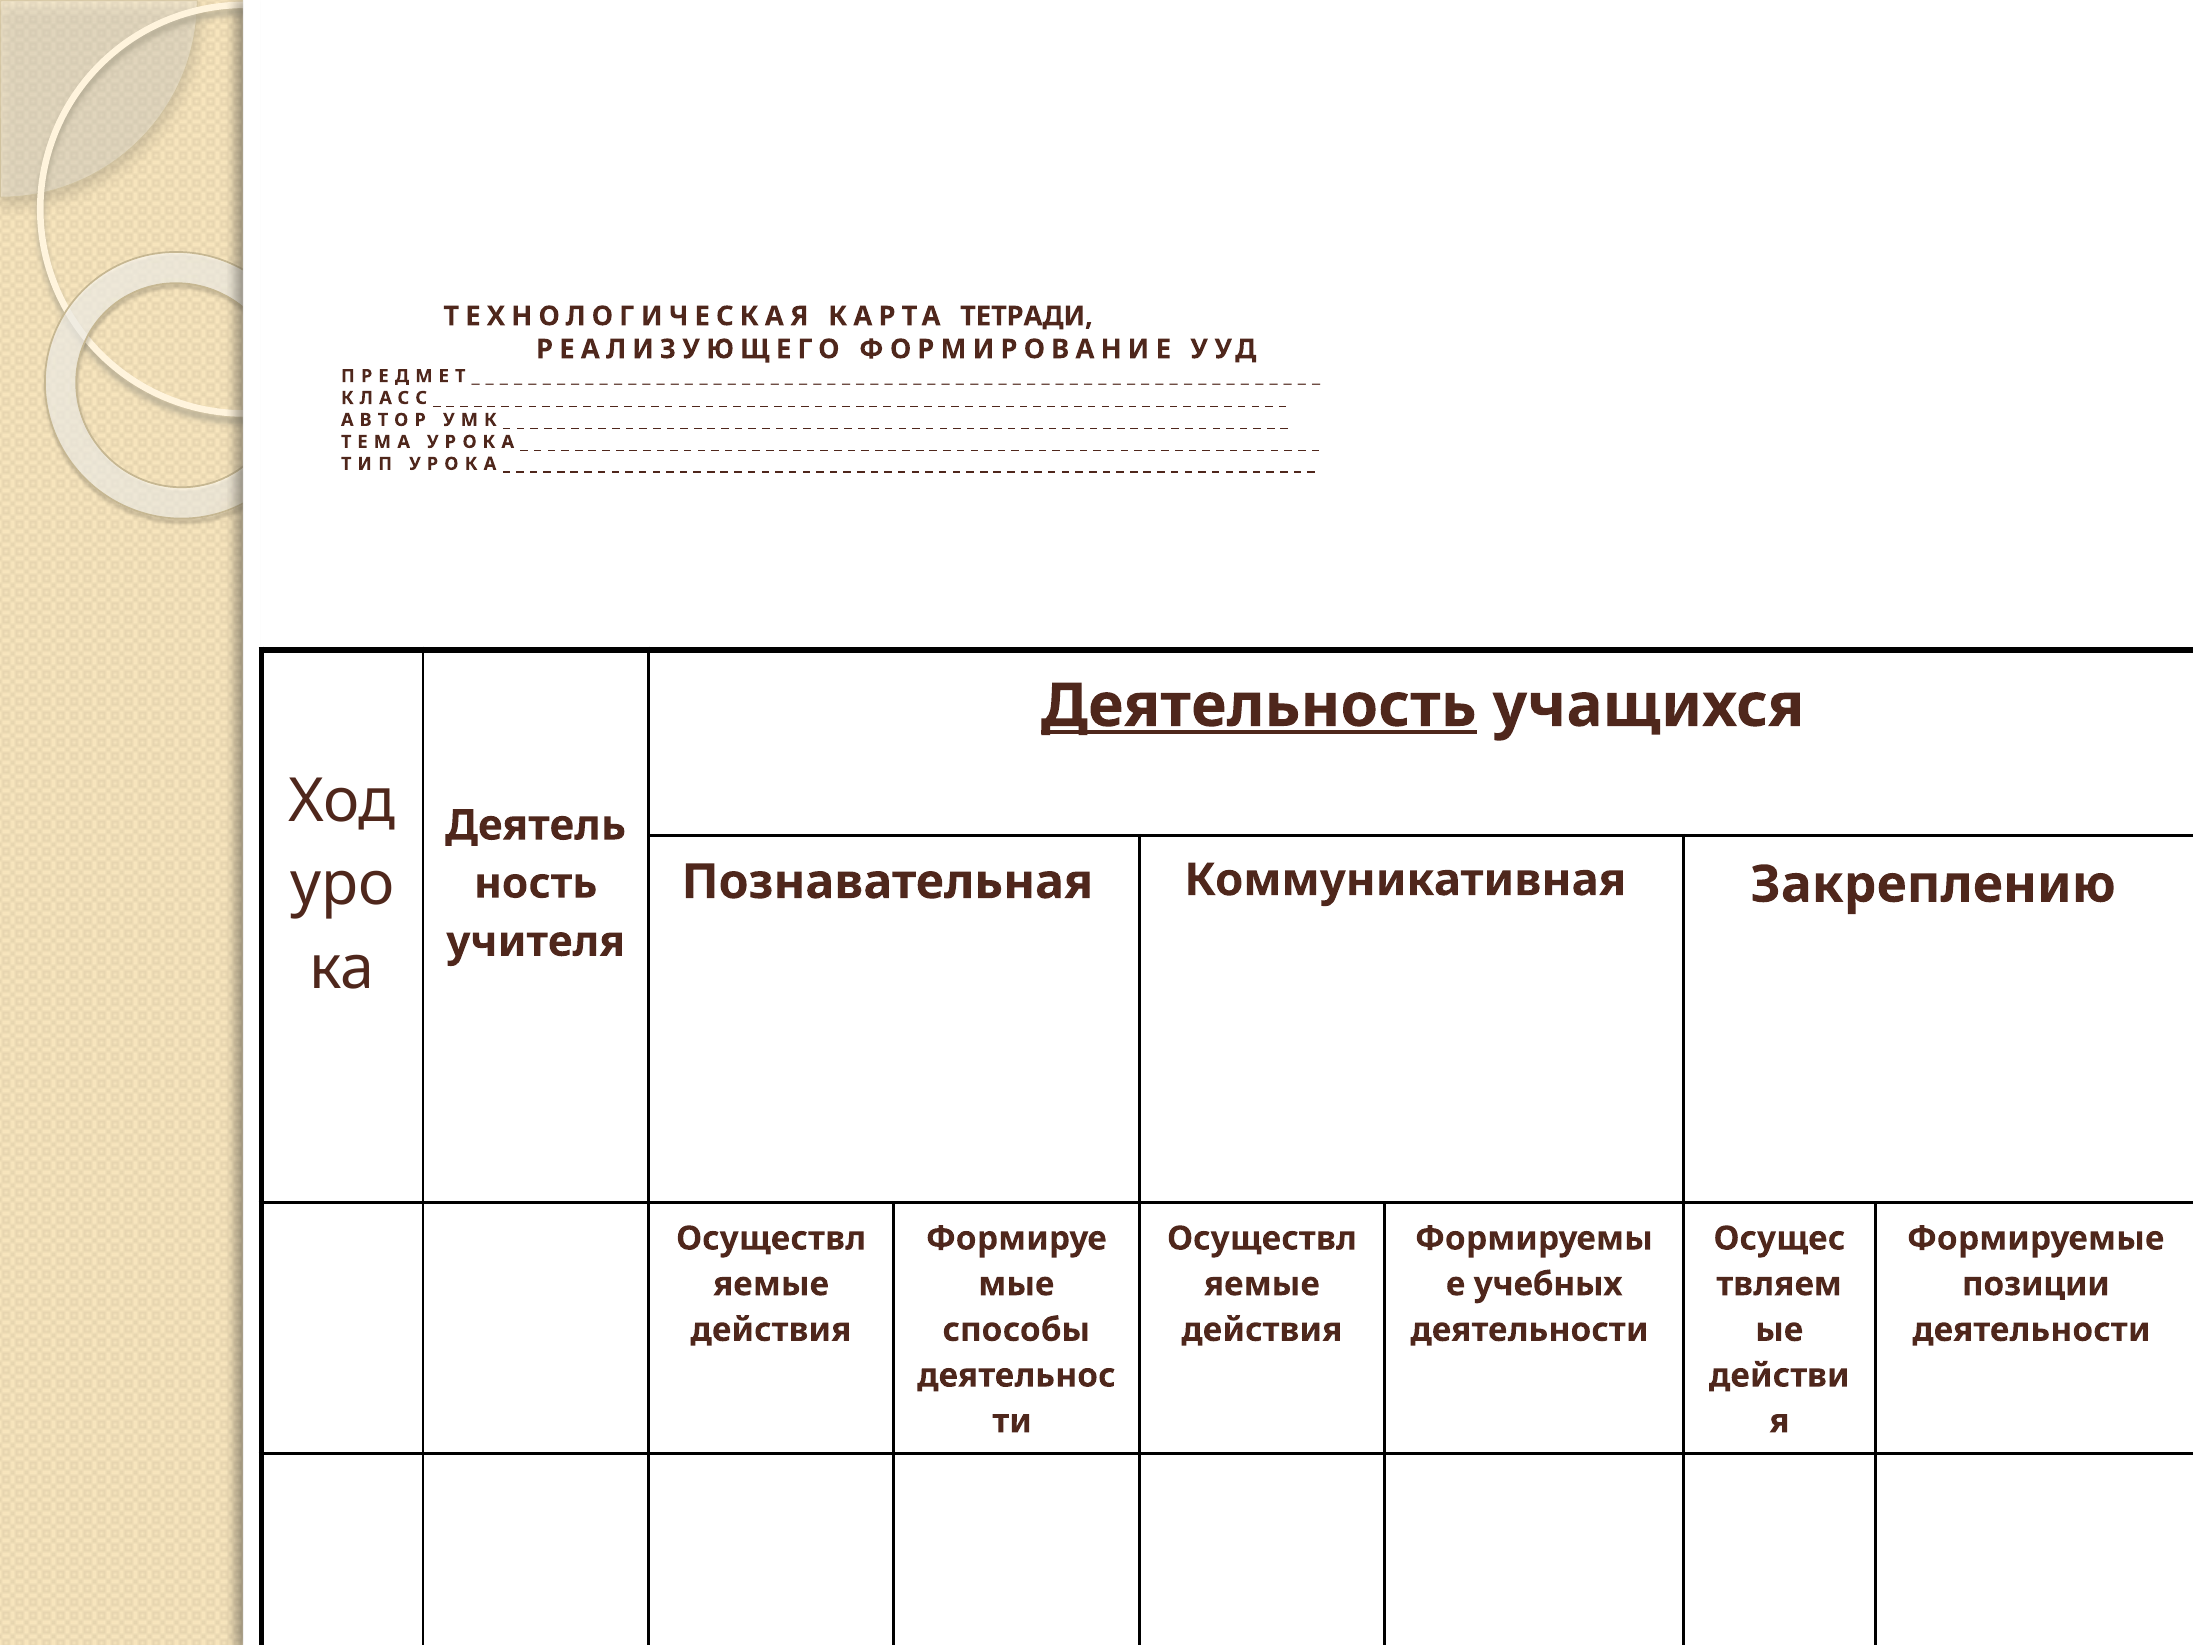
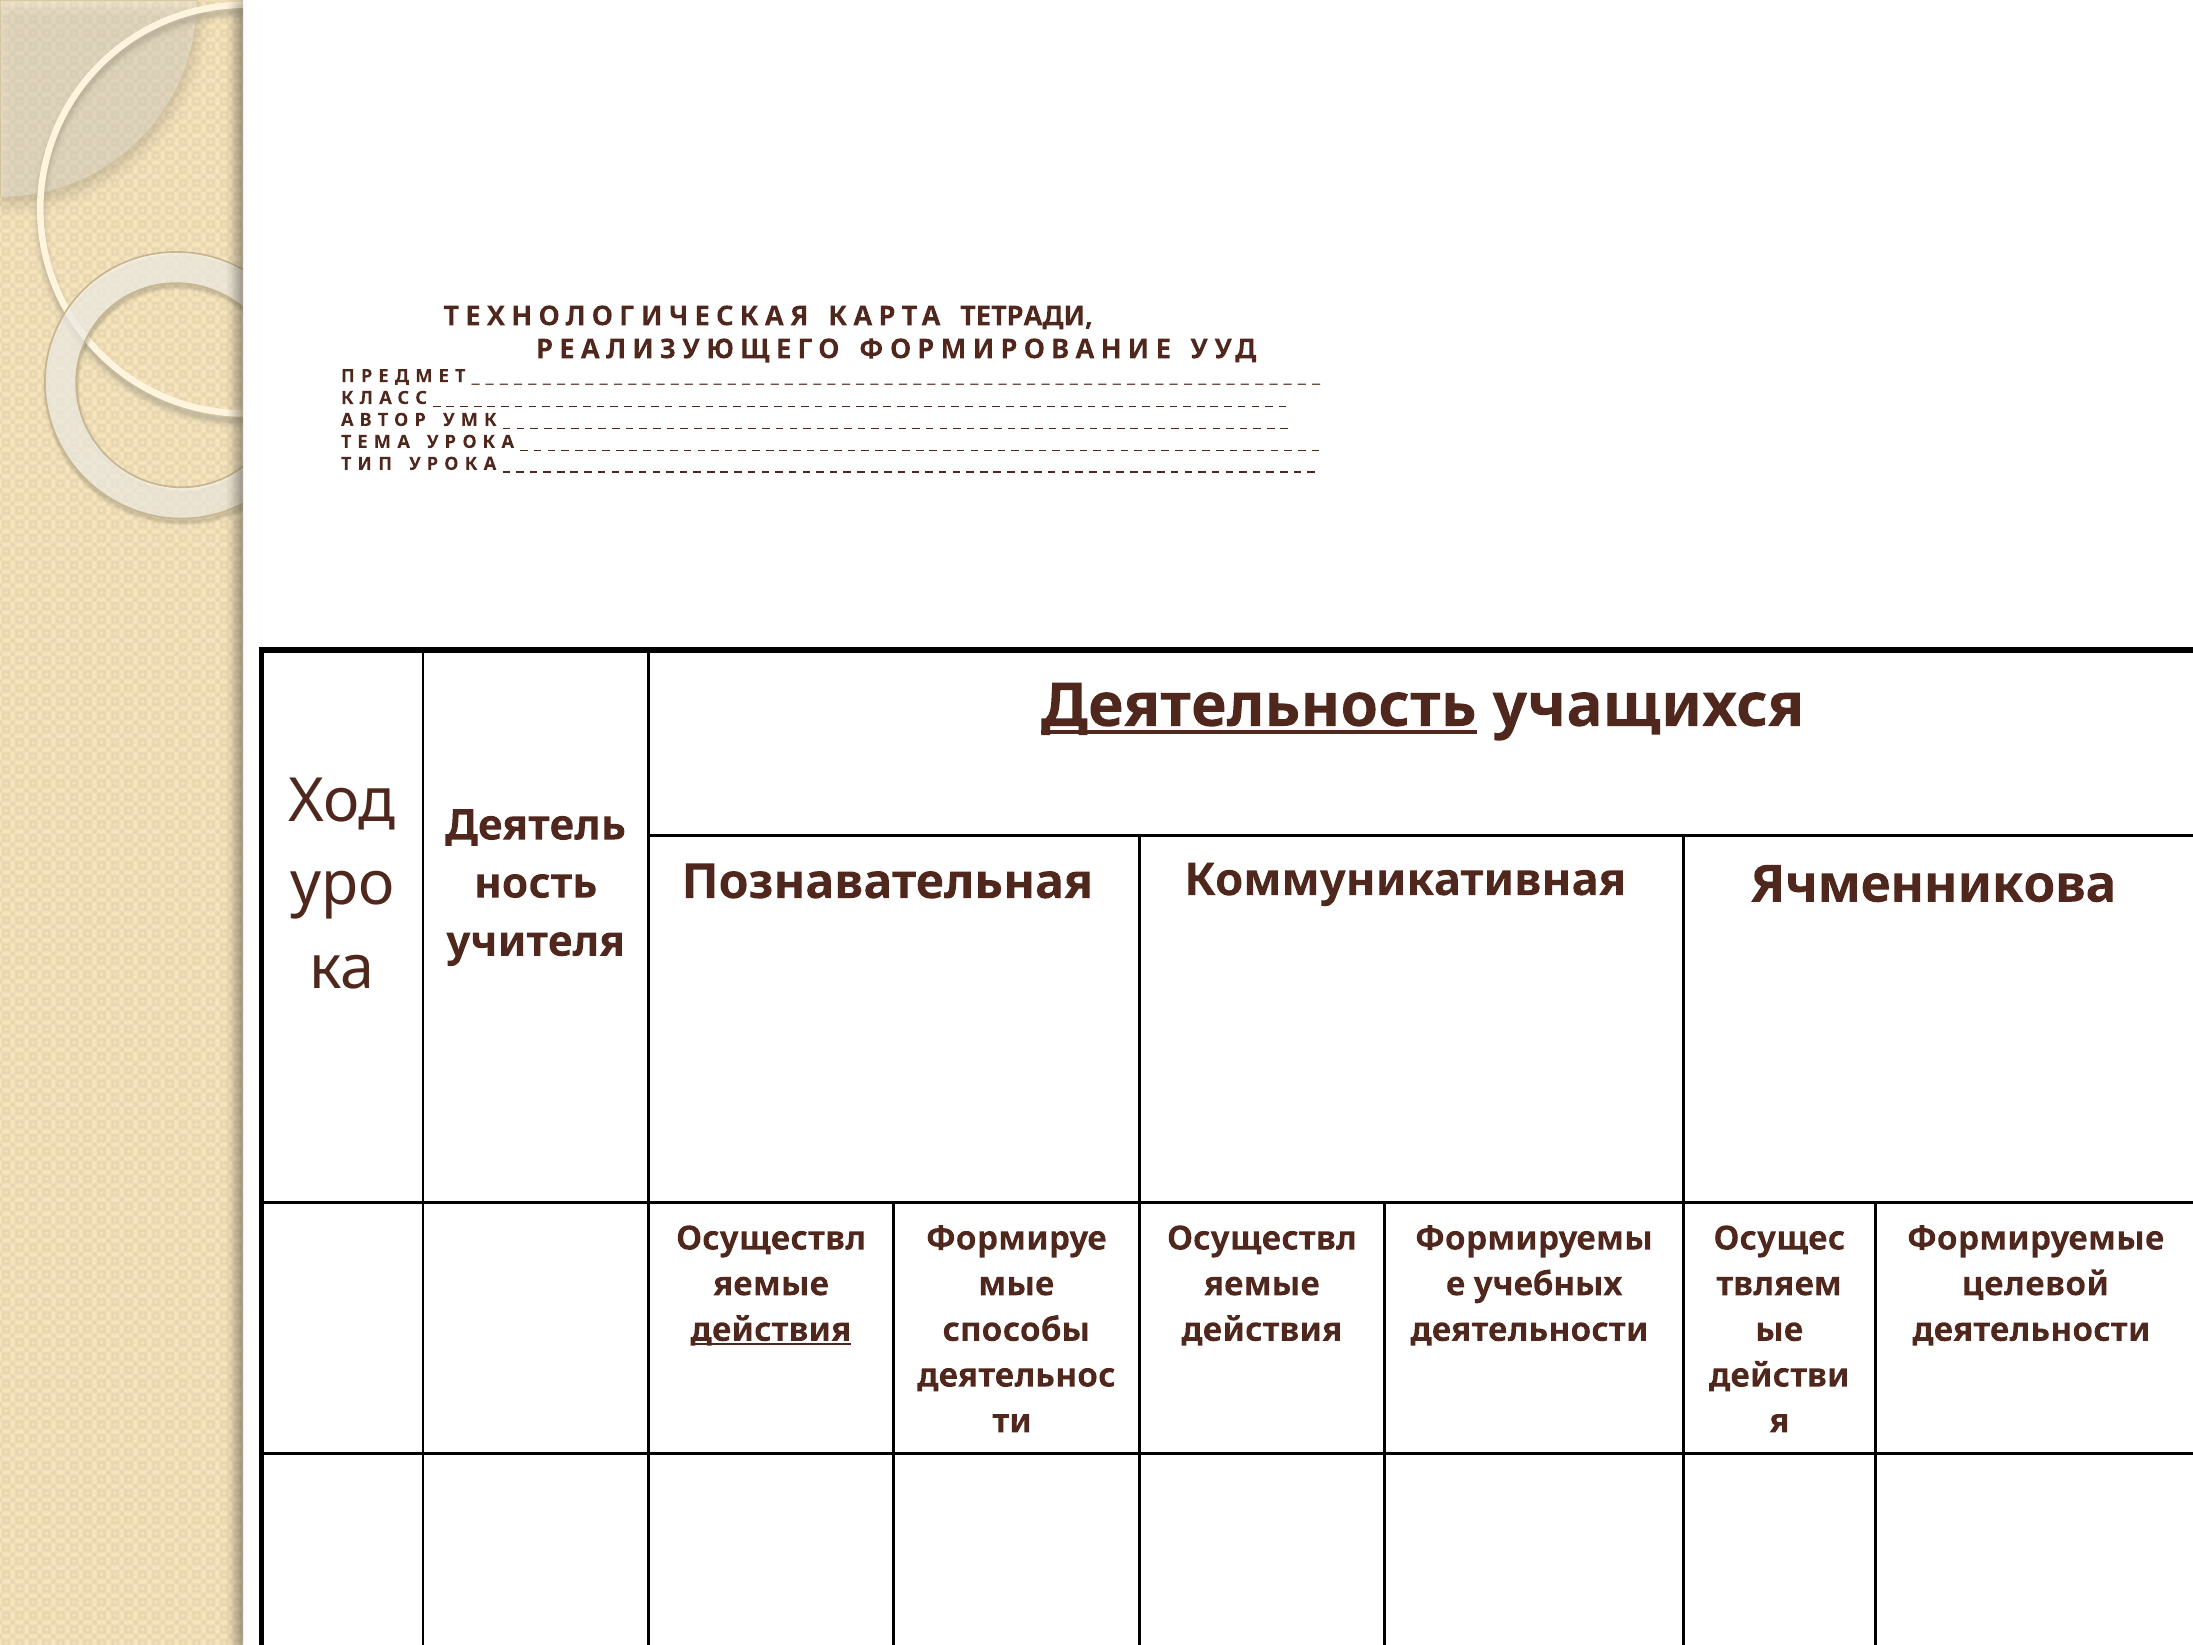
Закреплению: Закреплению -> Ячменникова (1933, 885)
позиции: позиции -> целевой (2036, 1284)
действия underline: none -> present (771, 1330)
